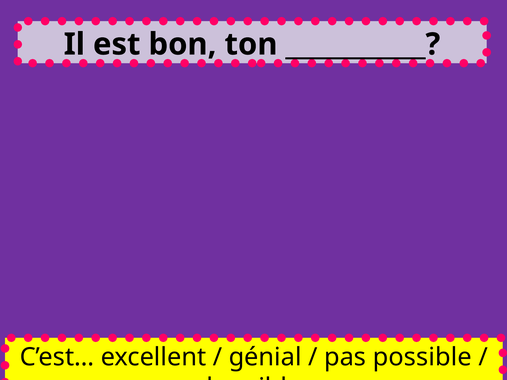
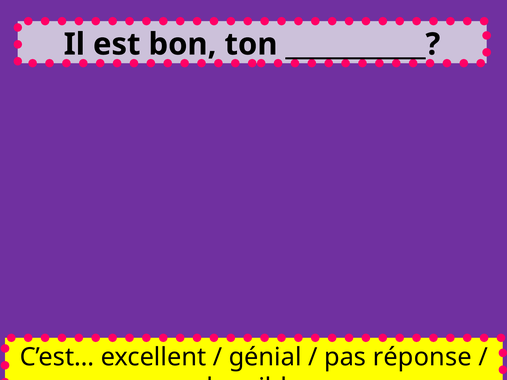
possible: possible -> réponse (422, 357)
